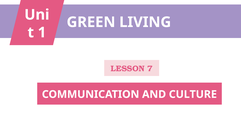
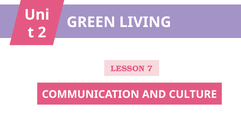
1: 1 -> 2 (42, 32)
